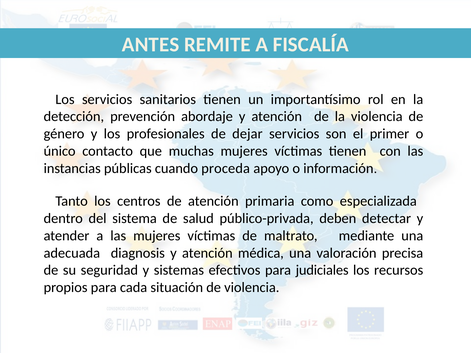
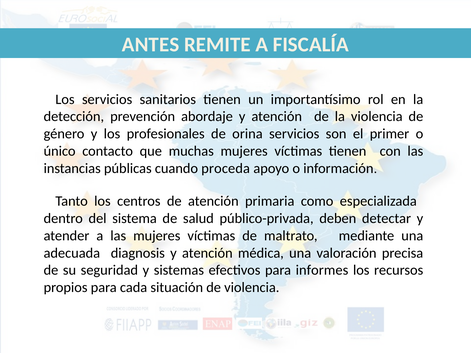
dejar: dejar -> orina (247, 134)
judiciales: judiciales -> informes (322, 270)
